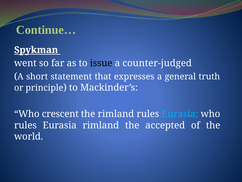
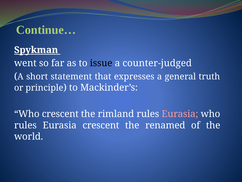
Eurasia colour: light blue -> pink (180, 114)
Eurasia rimland: rimland -> crescent (101, 125)
accepted: accepted -> renamed (165, 125)
